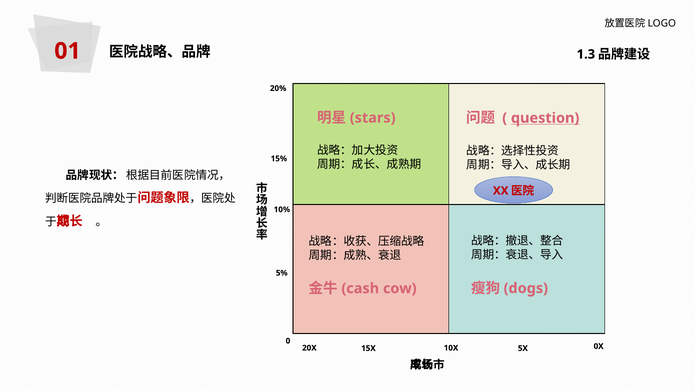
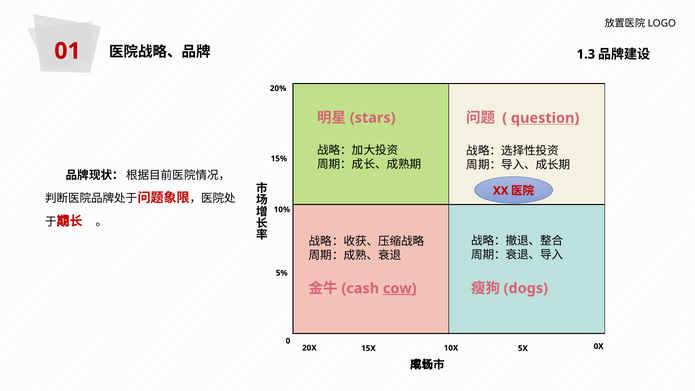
cow underline: none -> present (400, 288)
